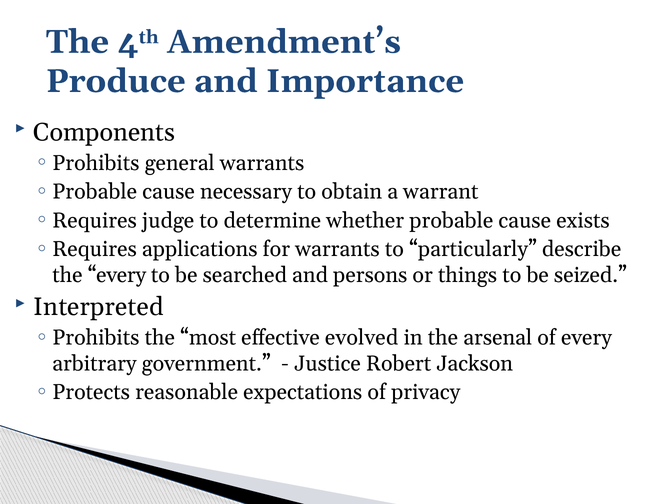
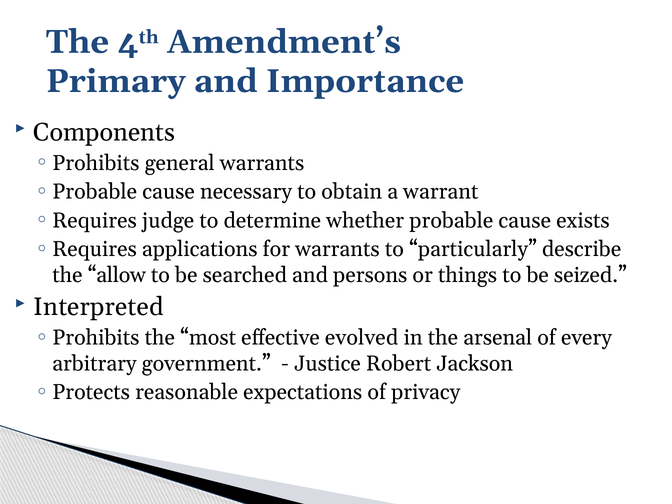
Produce: Produce -> Primary (116, 81)
the every: every -> allow (117, 275)
